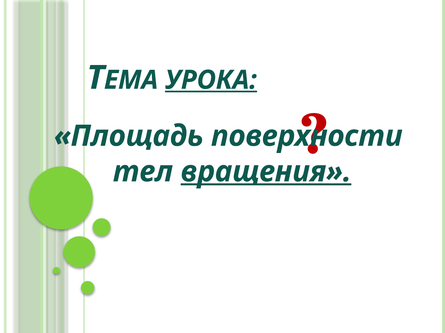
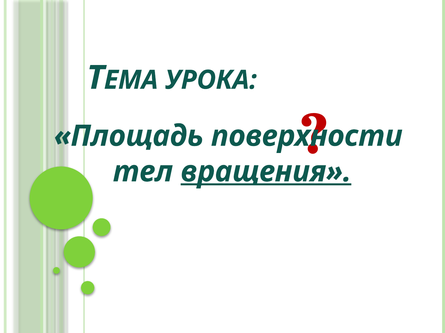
УРОКА underline: present -> none (211, 80)
